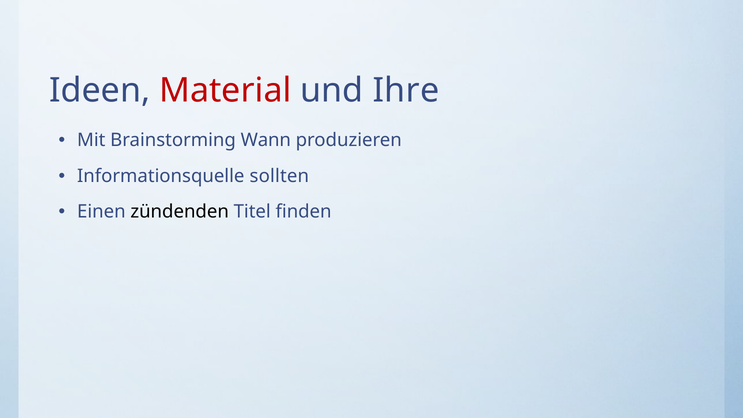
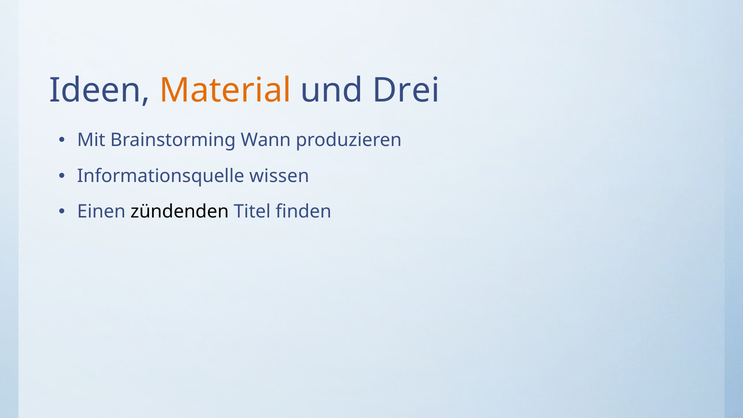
Material colour: red -> orange (225, 90)
Ihre: Ihre -> Drei (406, 90)
sollten: sollten -> wissen (279, 176)
